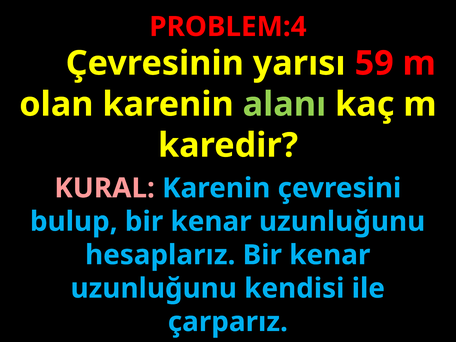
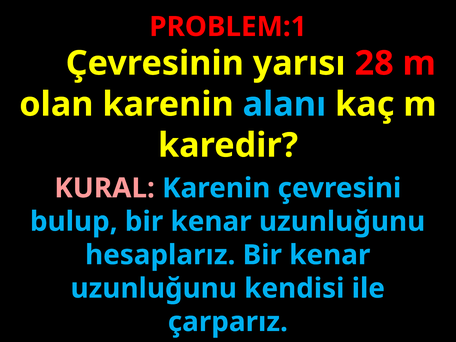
PROBLEM:4: PROBLEM:4 -> PROBLEM:1 (228, 27)
59: 59 -> 28 (374, 63)
alanı colour: light green -> light blue (284, 104)
